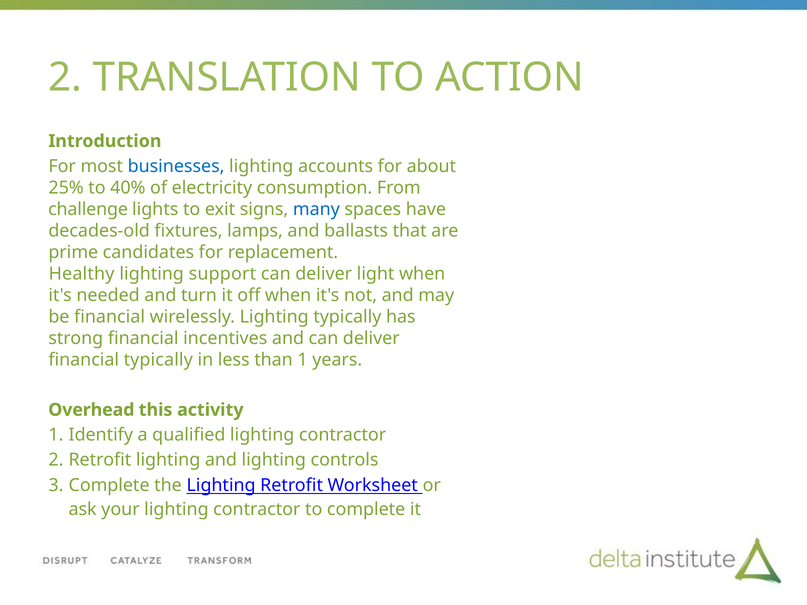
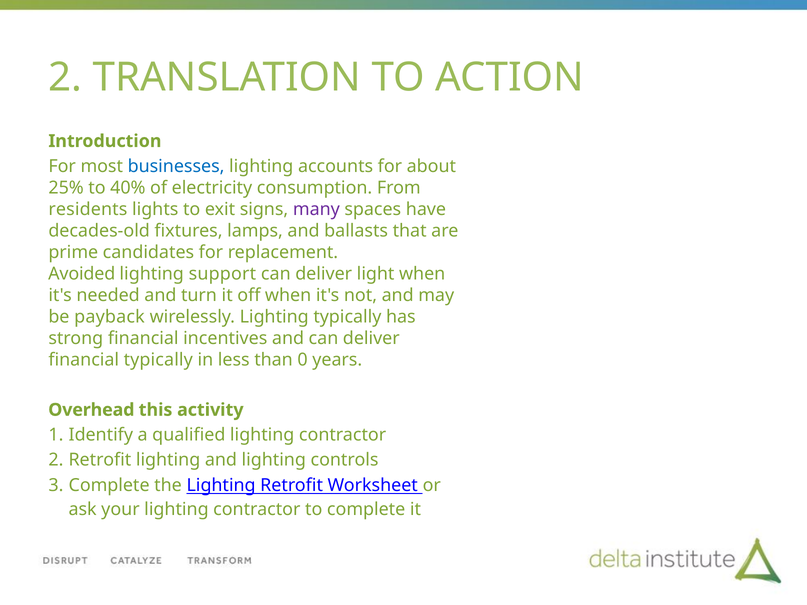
challenge: challenge -> residents (88, 209)
many colour: blue -> purple (316, 209)
Healthy: Healthy -> Avoided (82, 274)
be financial: financial -> payback (109, 317)
than 1: 1 -> 0 (303, 360)
